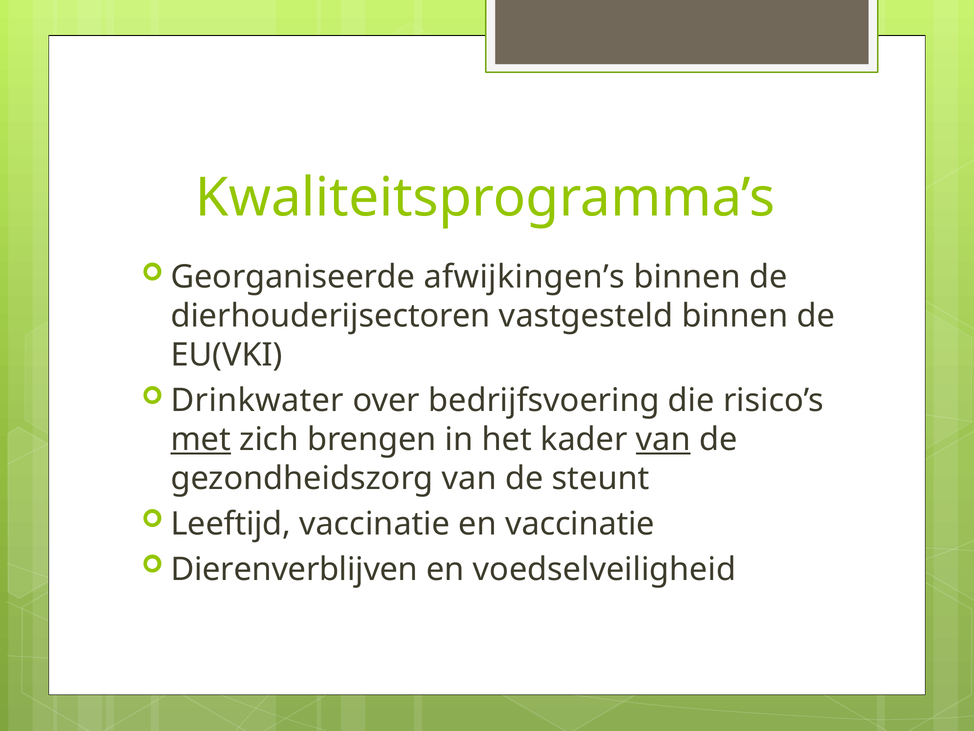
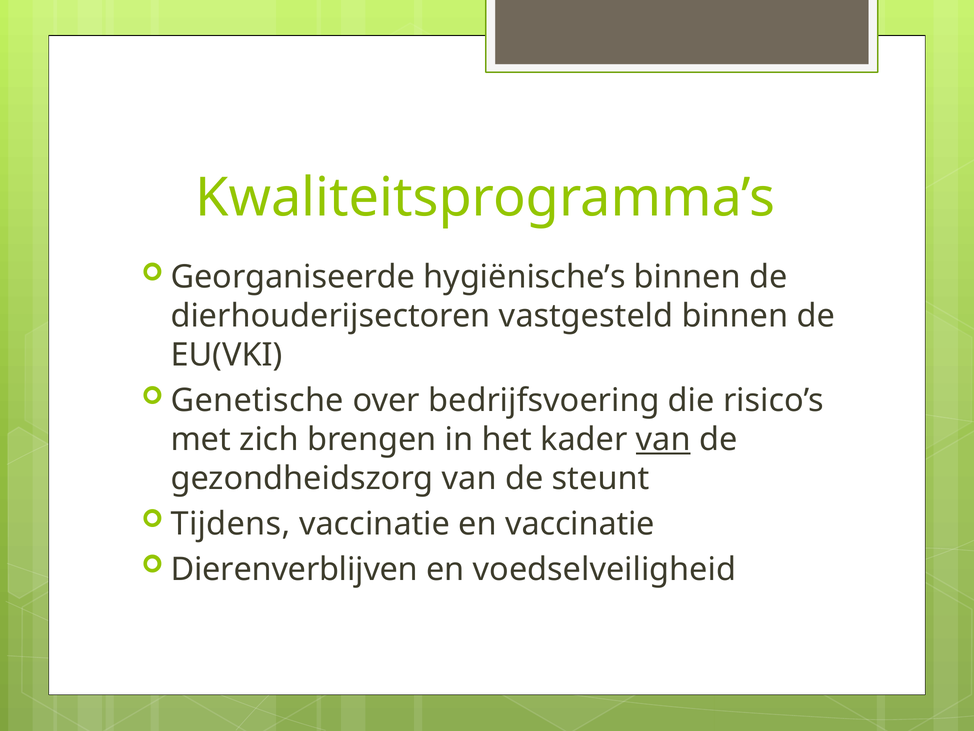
afwijkingen’s: afwijkingen’s -> hygiënische’s (525, 277)
Drinkwater: Drinkwater -> Genetische (257, 400)
met underline: present -> none (201, 439)
Leeftijd: Leeftijd -> Tijdens (231, 524)
